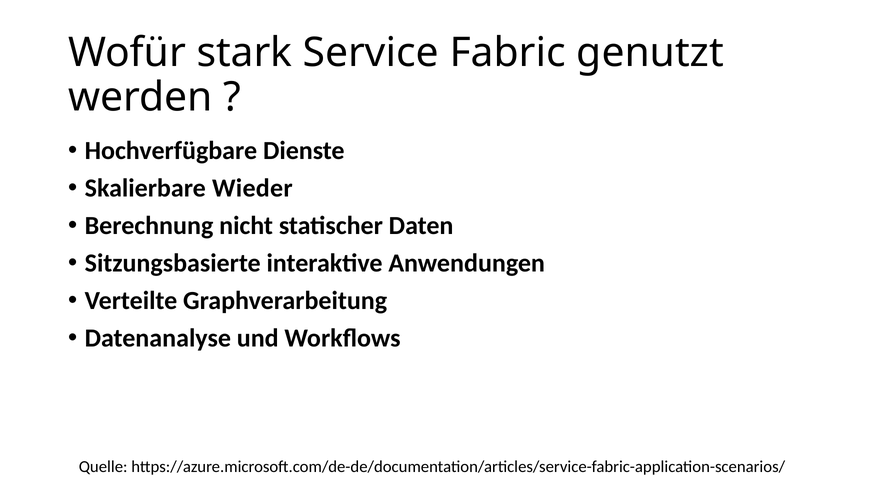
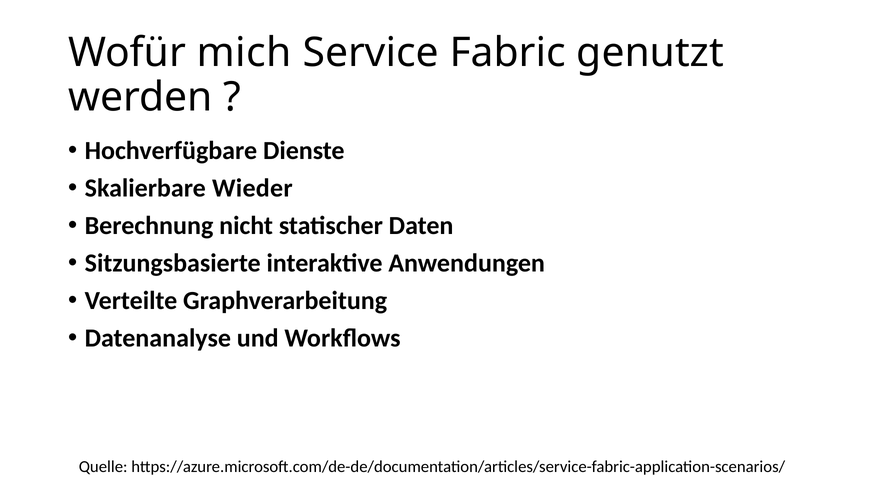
stark: stark -> mich (244, 53)
